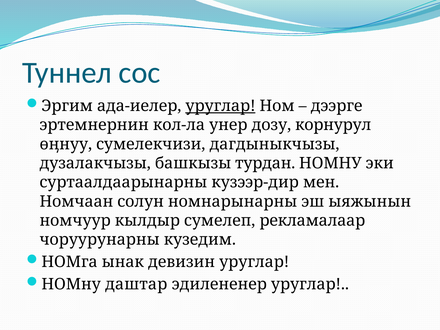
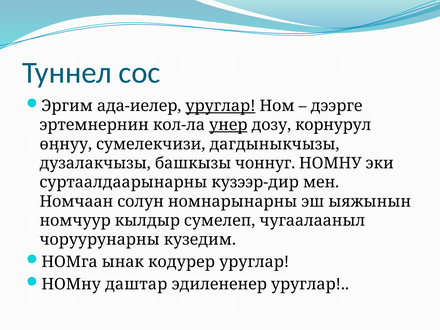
унер underline: none -> present (228, 125)
турдан: турдан -> чоннуг (265, 163)
рекламалаар: рекламалаар -> чугаалааныл (312, 221)
девизин: девизин -> кодурер (181, 262)
